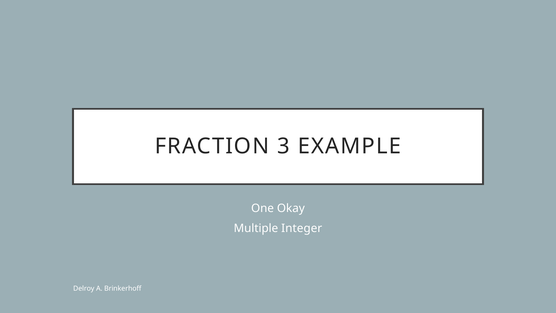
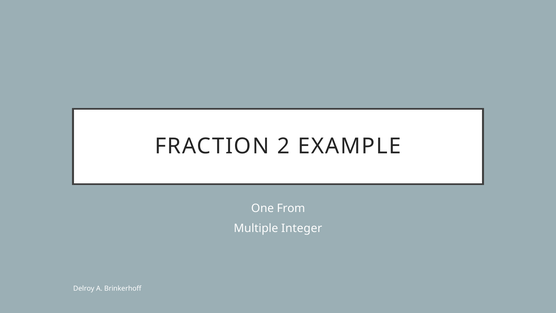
3: 3 -> 2 (283, 146)
Okay: Okay -> From (291, 208)
